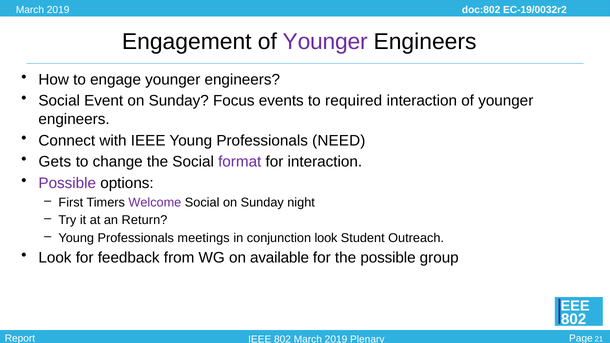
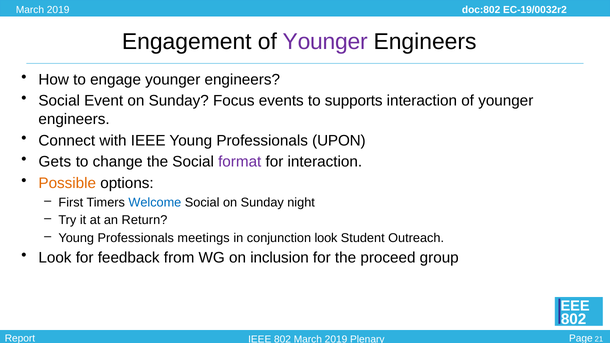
required: required -> supports (354, 101)
NEED: NEED -> UPON (339, 141)
Possible colour: purple -> orange (67, 183)
Welcome colour: purple -> blue (155, 202)
available: available -> inclusion (280, 258)
the possible: possible -> proceed (388, 258)
